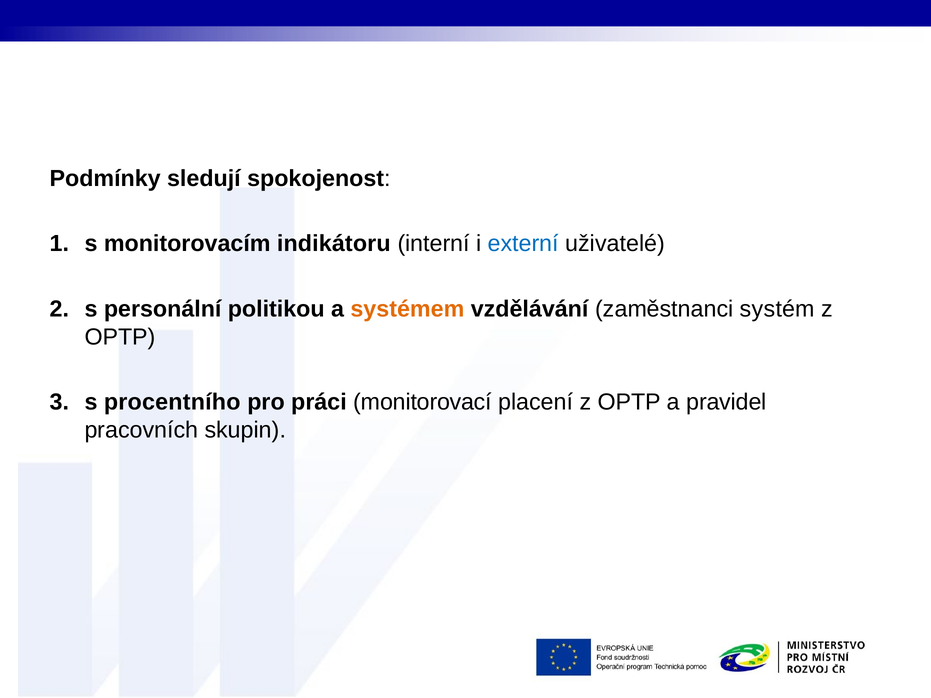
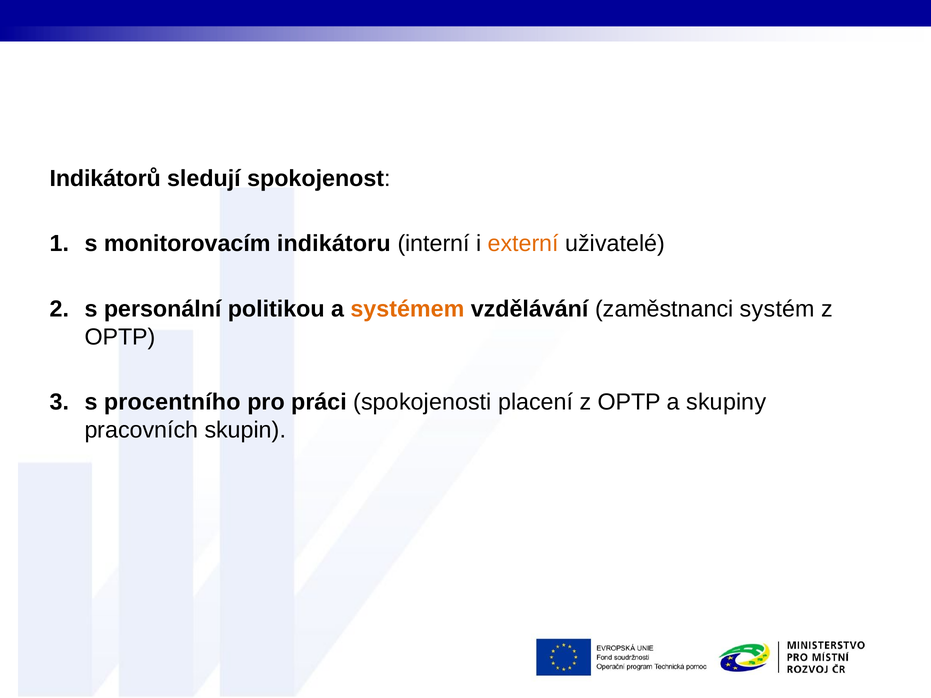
Podmínky: Podmínky -> Indikátorů (105, 179)
externí colour: blue -> orange (523, 244)
monitorovací: monitorovací -> spokojenosti (422, 402)
pravidel: pravidel -> skupiny (726, 402)
